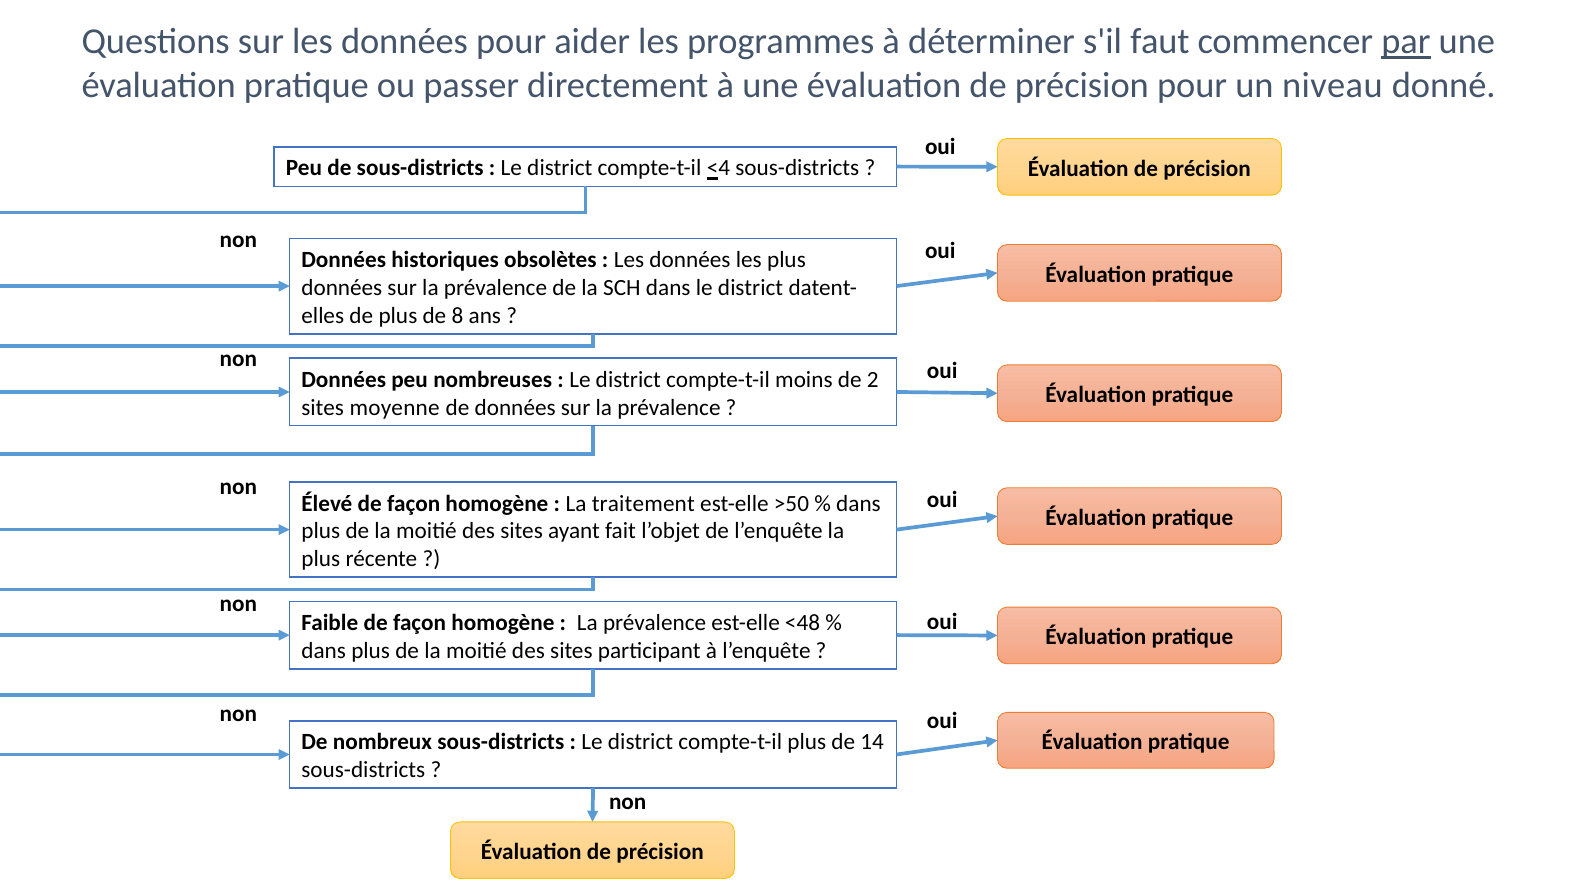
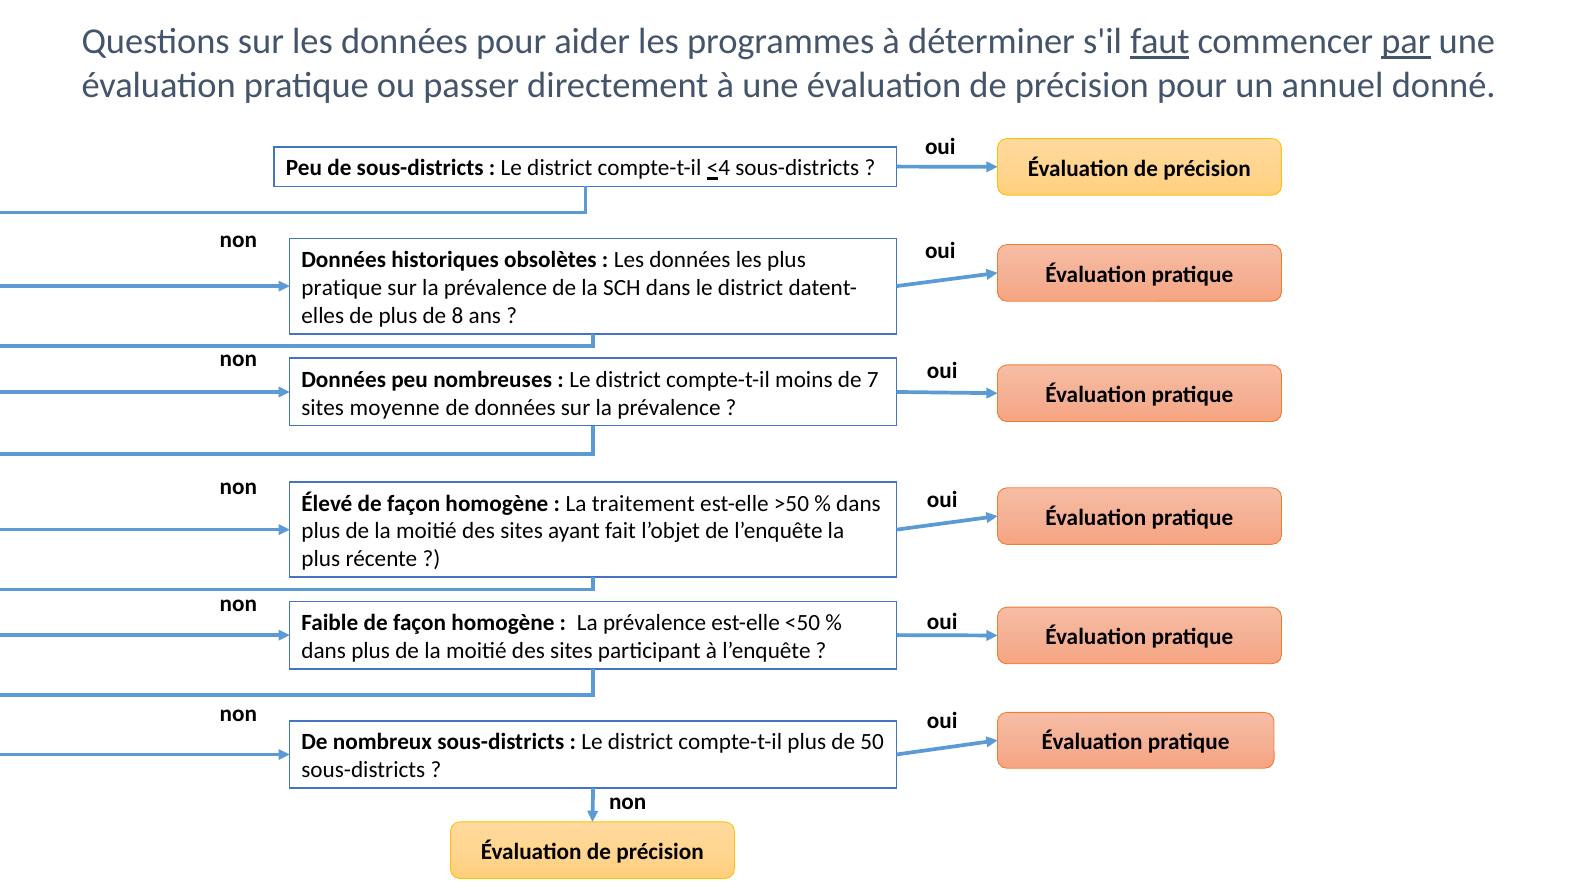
faut underline: none -> present (1160, 42)
niveau: niveau -> annuel (1333, 86)
données: données -> pratique (342, 288)
2: 2 -> 7 (873, 380)
<48: <48 -> <50 (803, 623)
14: 14 -> 50 (872, 742)
